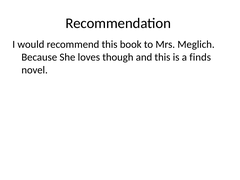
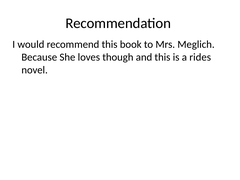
finds: finds -> rides (200, 57)
